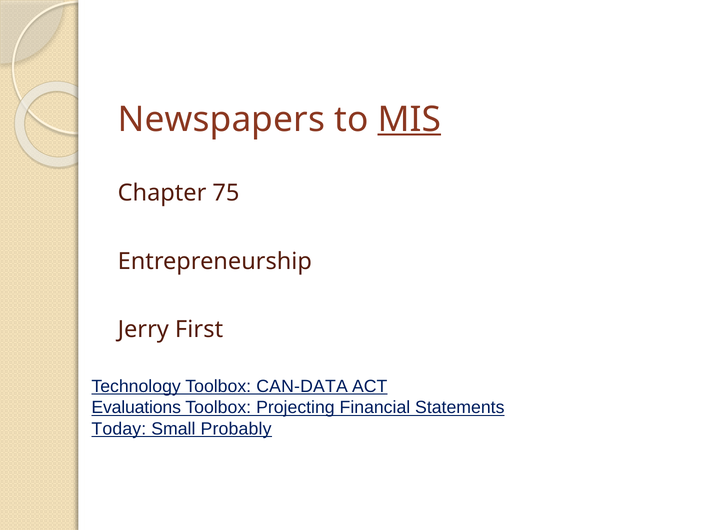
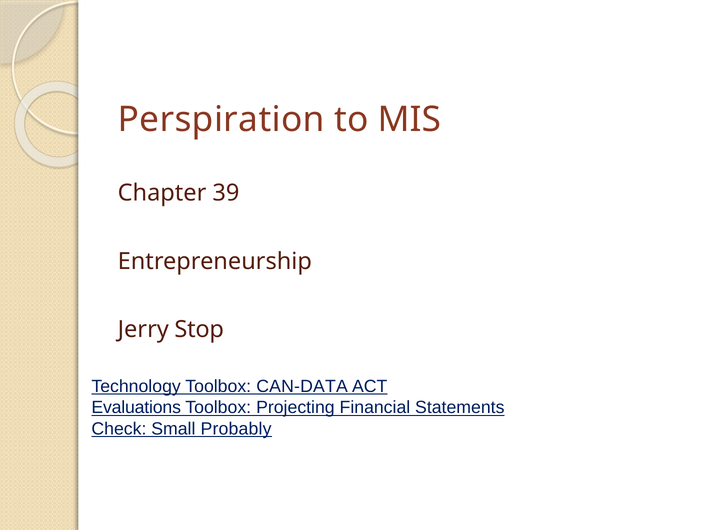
Newspapers: Newspapers -> Perspiration (221, 119)
MIS underline: present -> none (409, 119)
75: 75 -> 39 (226, 193)
First: First -> Stop (199, 330)
Today: Today -> Check (119, 429)
